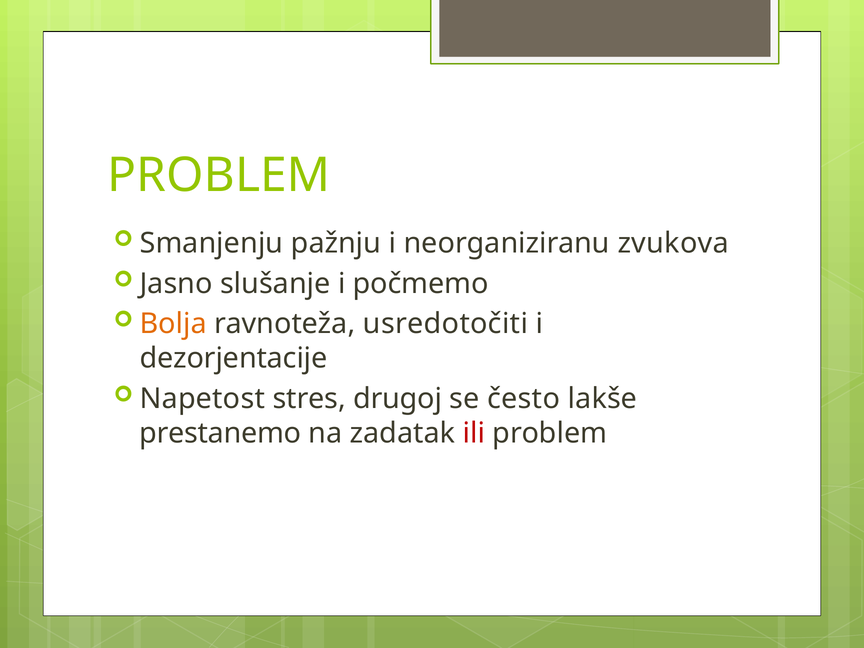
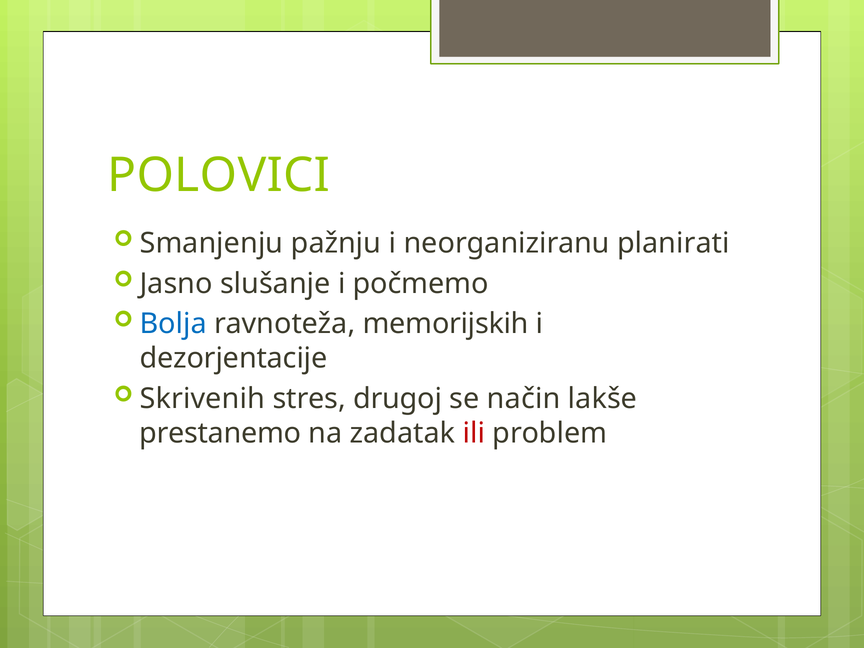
PROBLEM: PROBLEM -> POLOVICI (219, 175)
zvukova: zvukova -> planirati (673, 243)
Bolja colour: orange -> blue (173, 324)
usredotočiti: usredotočiti -> memorijskih (446, 324)
Napetost: Napetost -> Skrivenih (202, 399)
često: često -> način (524, 399)
